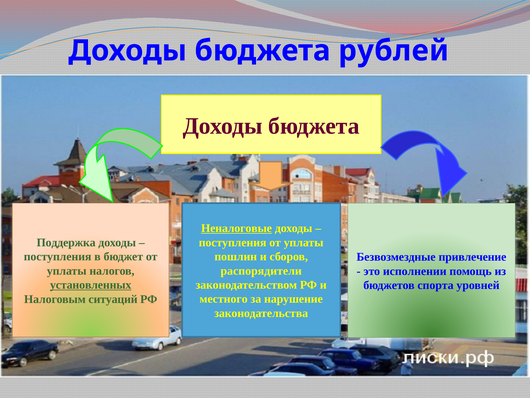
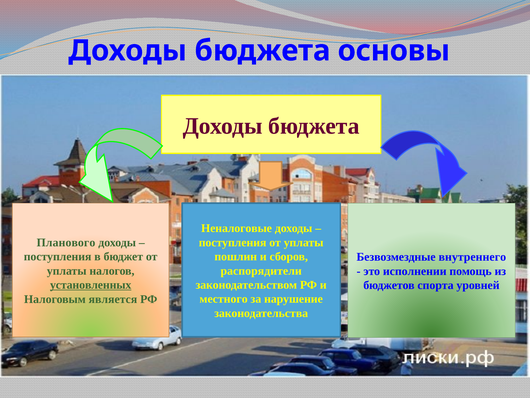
рублей: рублей -> основы (394, 51)
Неналоговые underline: present -> none (237, 228)
Поддержка: Поддержка -> Планового (66, 242)
привлечение: привлечение -> внутреннего (472, 257)
ситуаций: ситуаций -> является (113, 299)
